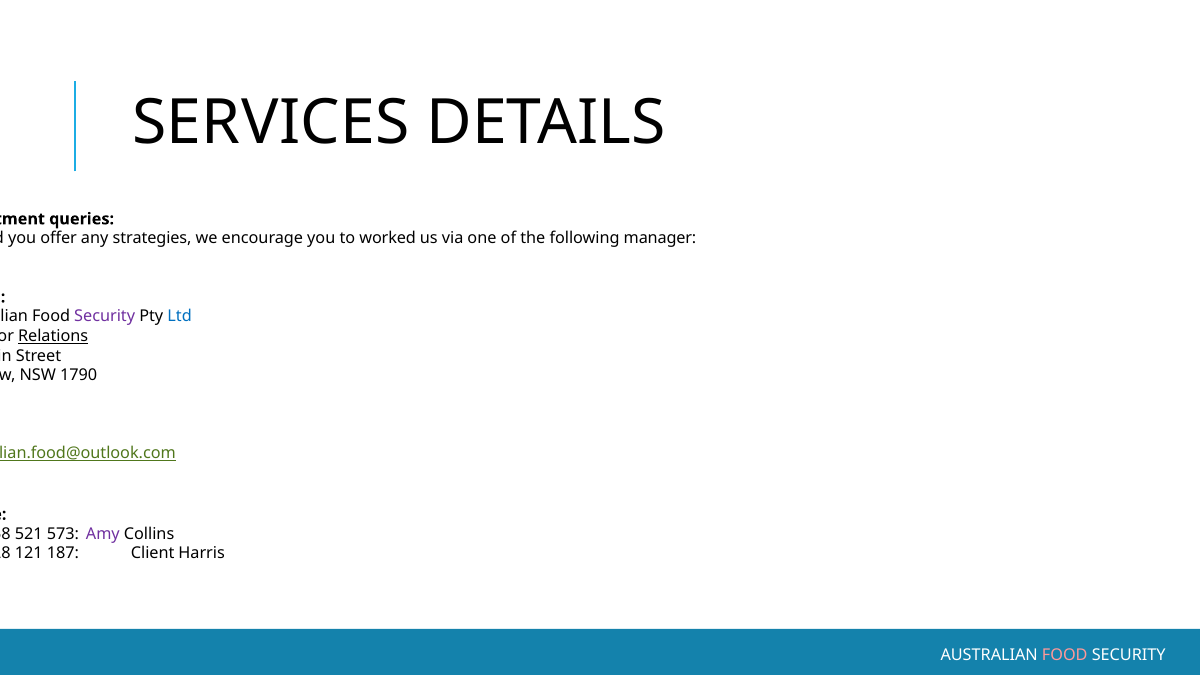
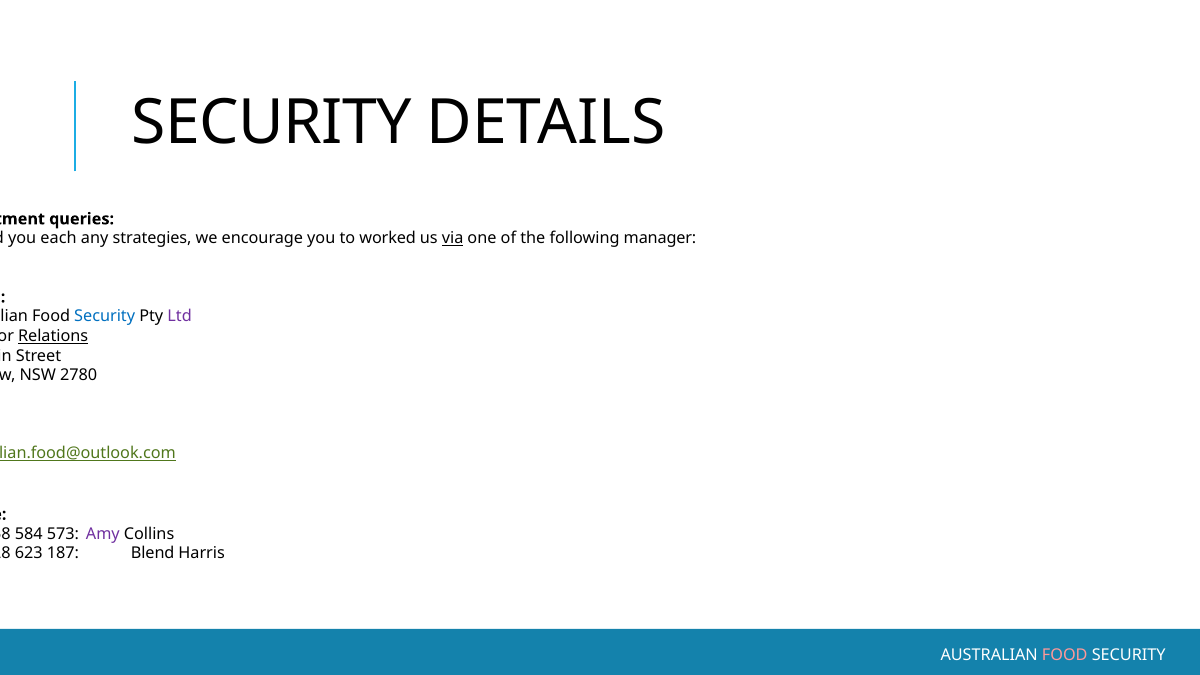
SERVICES: SERVICES -> SECURITY (272, 122)
offer: offer -> each (58, 239)
via underline: none -> present (453, 239)
Security colour: purple -> blue (105, 317)
Ltd colour: blue -> purple (180, 317)
1790: 1790 -> 2780 (79, 375)
521: 521 -> 584 (29, 534)
121: 121 -> 623 (29, 553)
Client: Client -> Blend (153, 553)
